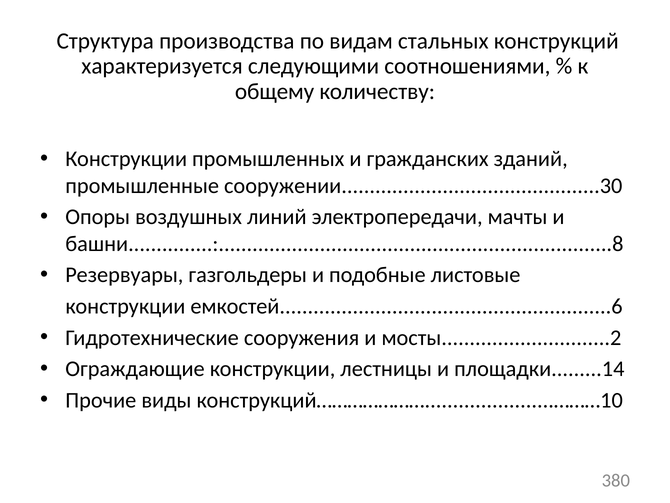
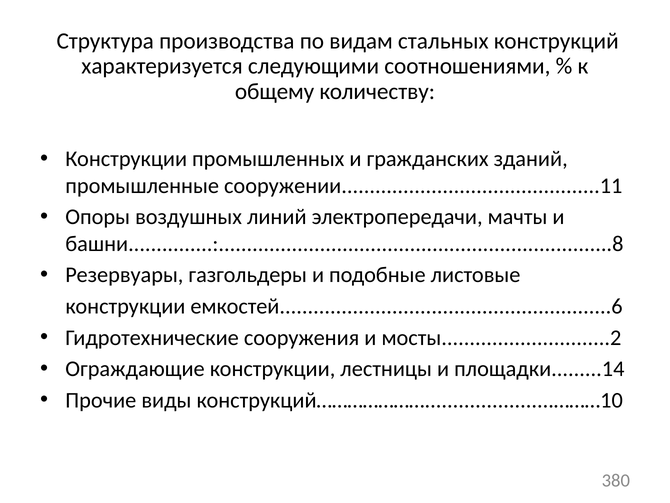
сооружении..............................................30: сооружении..............................................30 -> сооружении..............................................11 (423, 186)
